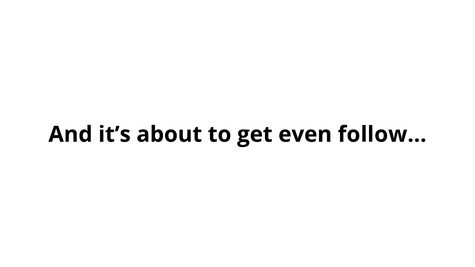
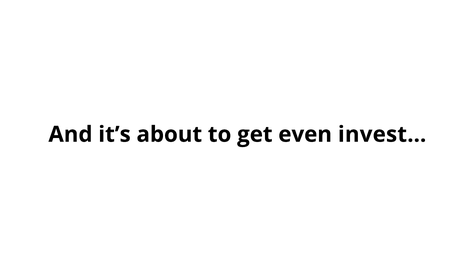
follow…: follow… -> invest… (382, 135)
